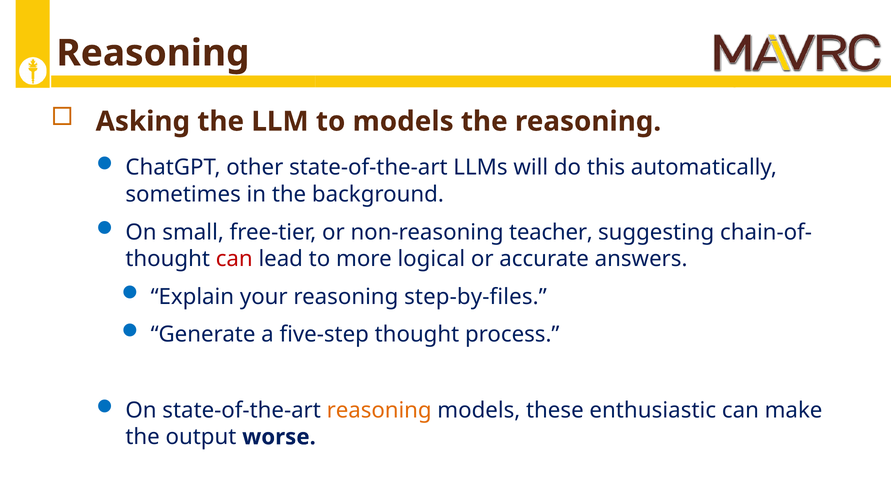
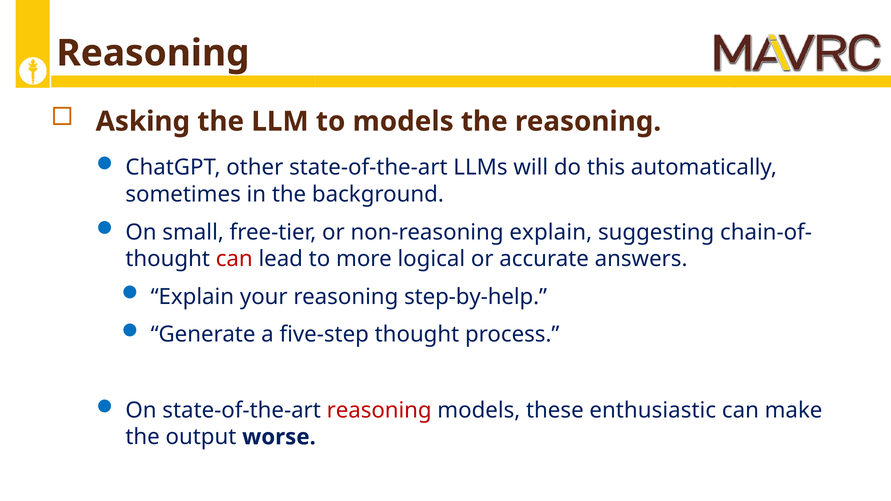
non-reasoning teacher: teacher -> explain (551, 232)
step-by-files: step-by-files -> step-by-help (476, 297)
reasoning colour: orange -> red (379, 410)
